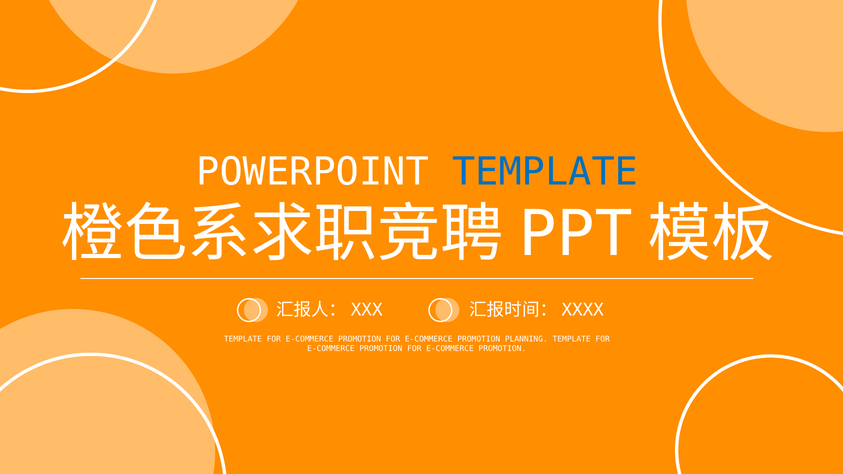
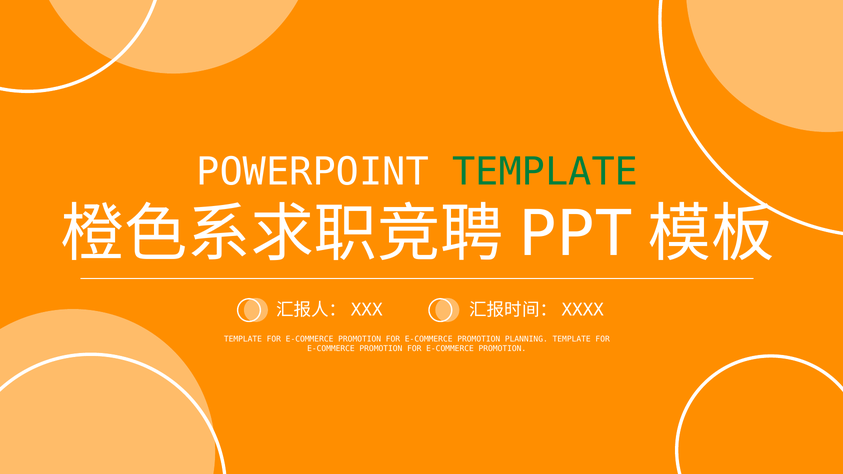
TEMPLATE colour: blue -> green (545, 172)
